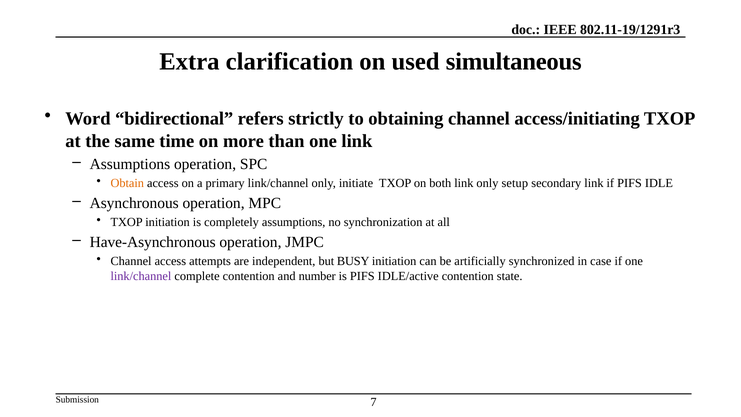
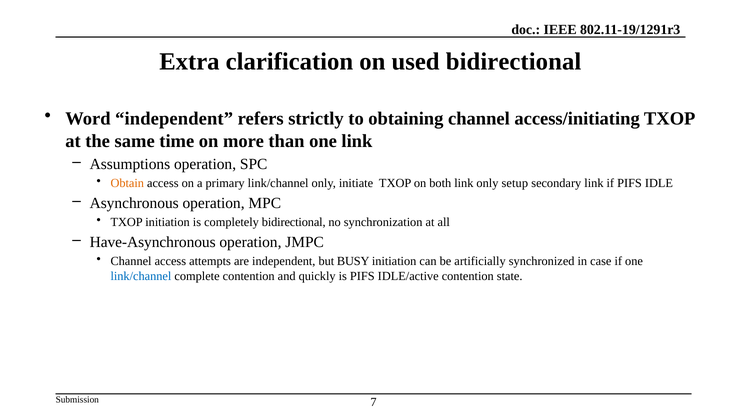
used simultaneous: simultaneous -> bidirectional (514, 62)
Word bidirectional: bidirectional -> independent (174, 119)
completely assumptions: assumptions -> bidirectional (294, 222)
link/channel colour: purple -> blue (141, 276)
number: number -> quickly (317, 276)
